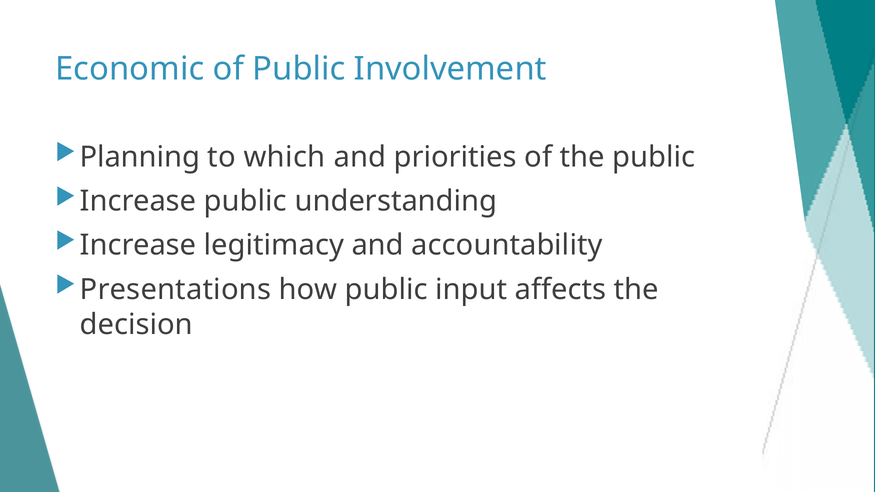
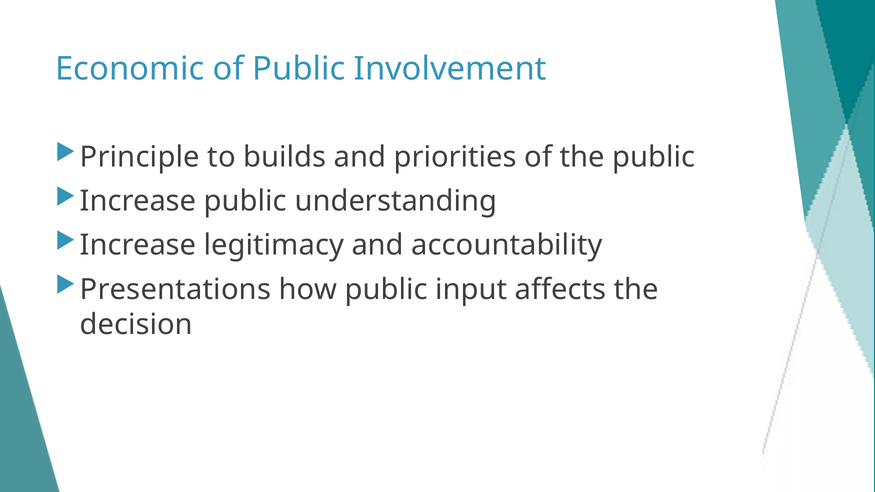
Planning: Planning -> Principle (140, 157)
which: which -> builds (285, 157)
